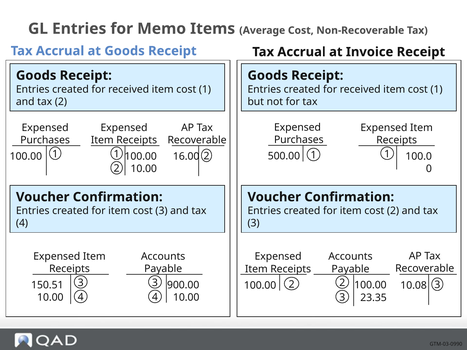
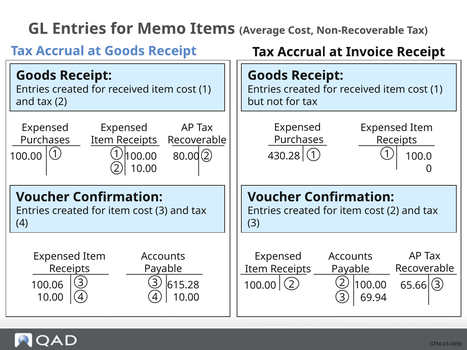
500.00: 500.00 -> 430.28 (284, 156)
16.00: 16.00 -> 80.00 (186, 157)
150.51: 150.51 -> 100.06 (47, 285)
900.00: 900.00 -> 615.28 (183, 285)
10.08: 10.08 -> 65.66 (414, 285)
23.35: 23.35 -> 69.94 (374, 298)
